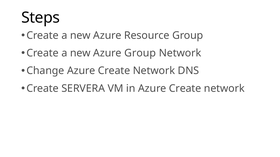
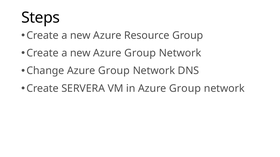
Change Azure Create: Create -> Group (114, 71)
in Azure Create: Create -> Group (185, 89)
